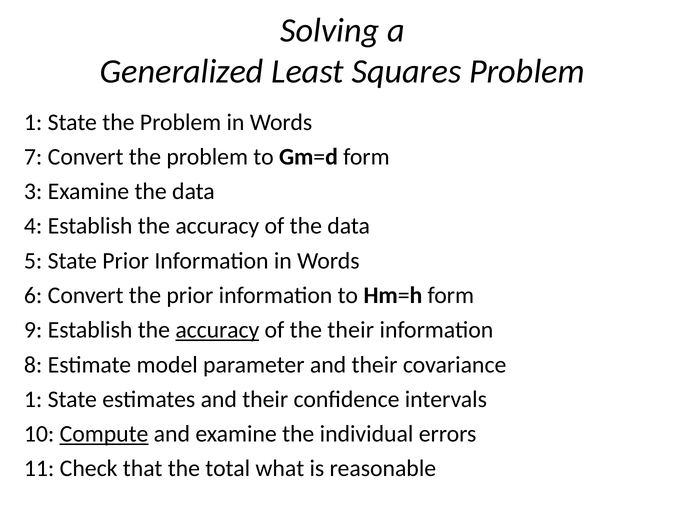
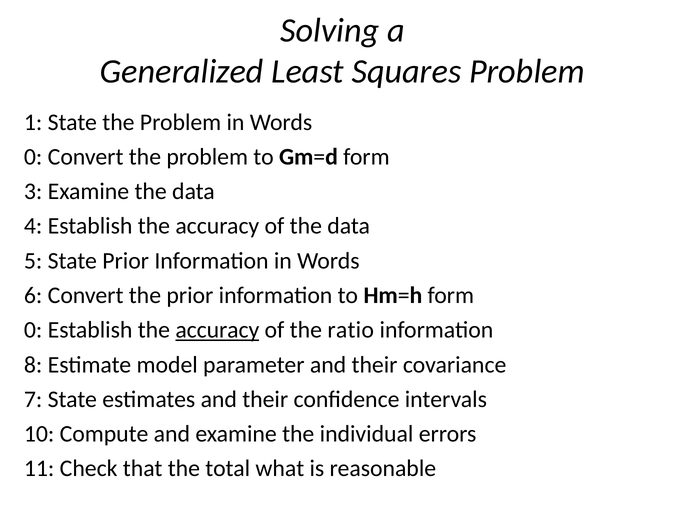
7: 7 -> 0 (33, 157)
9: 9 -> 0 (33, 330)
the their: their -> ratio (351, 330)
1: 1 -> 7 (33, 399)
Compute underline: present -> none (104, 434)
